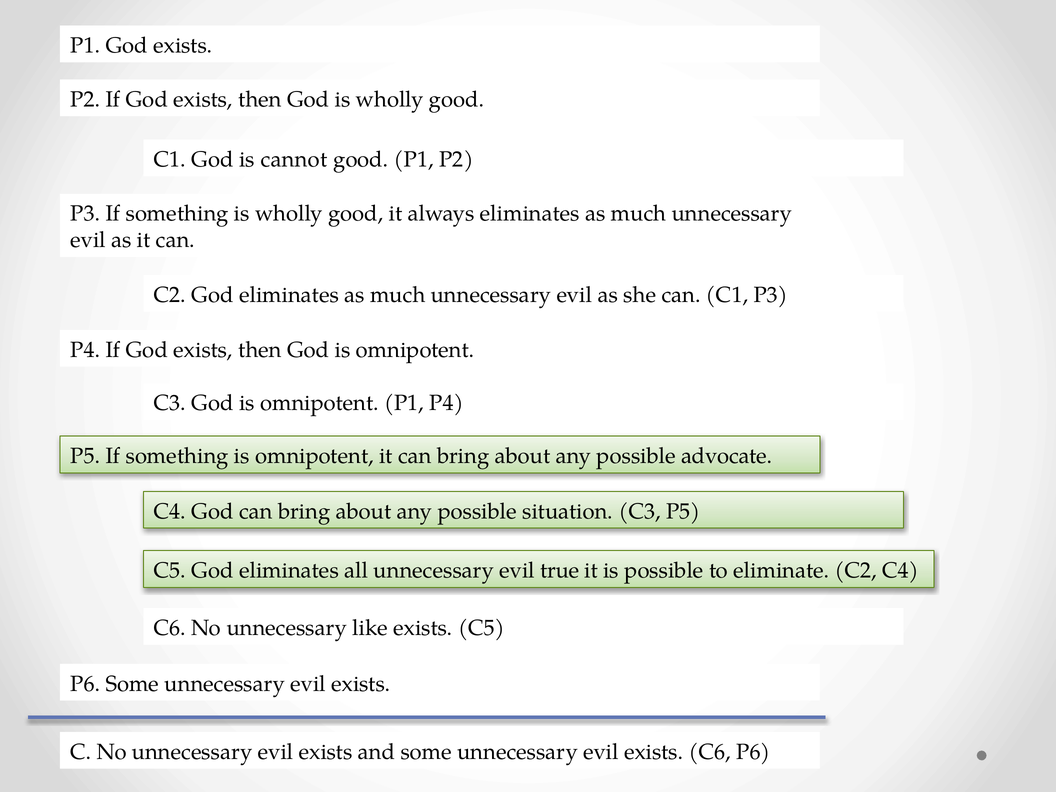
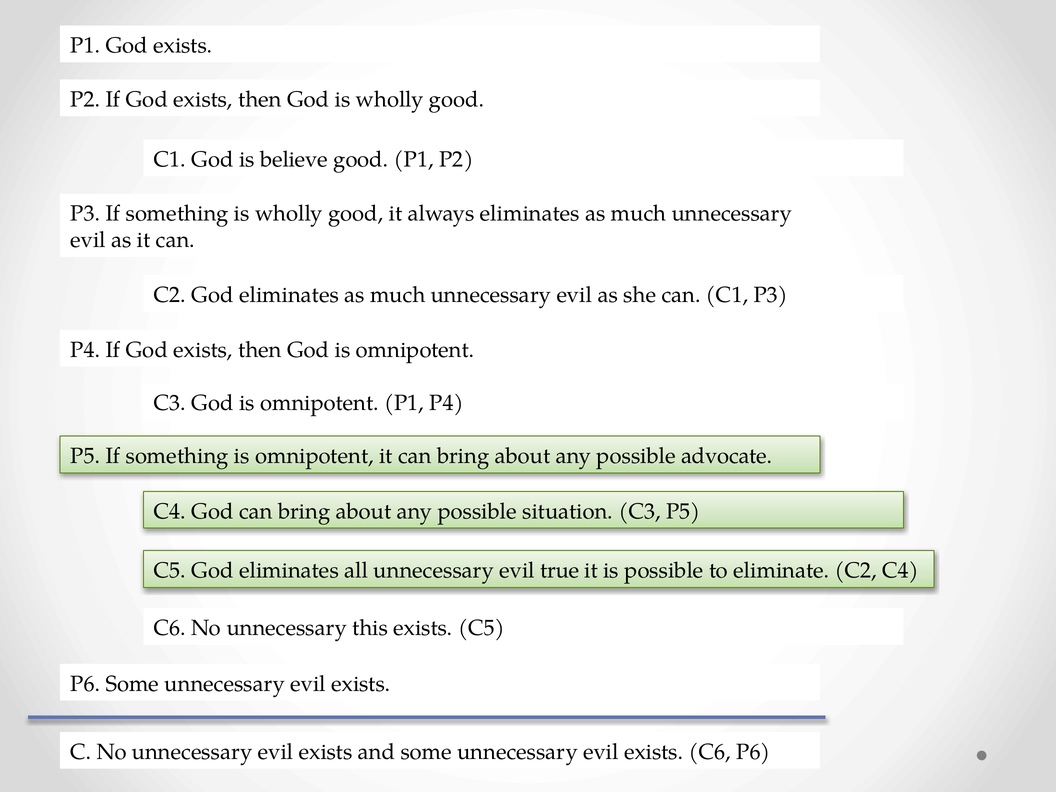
cannot: cannot -> believe (294, 160)
like: like -> this (370, 628)
